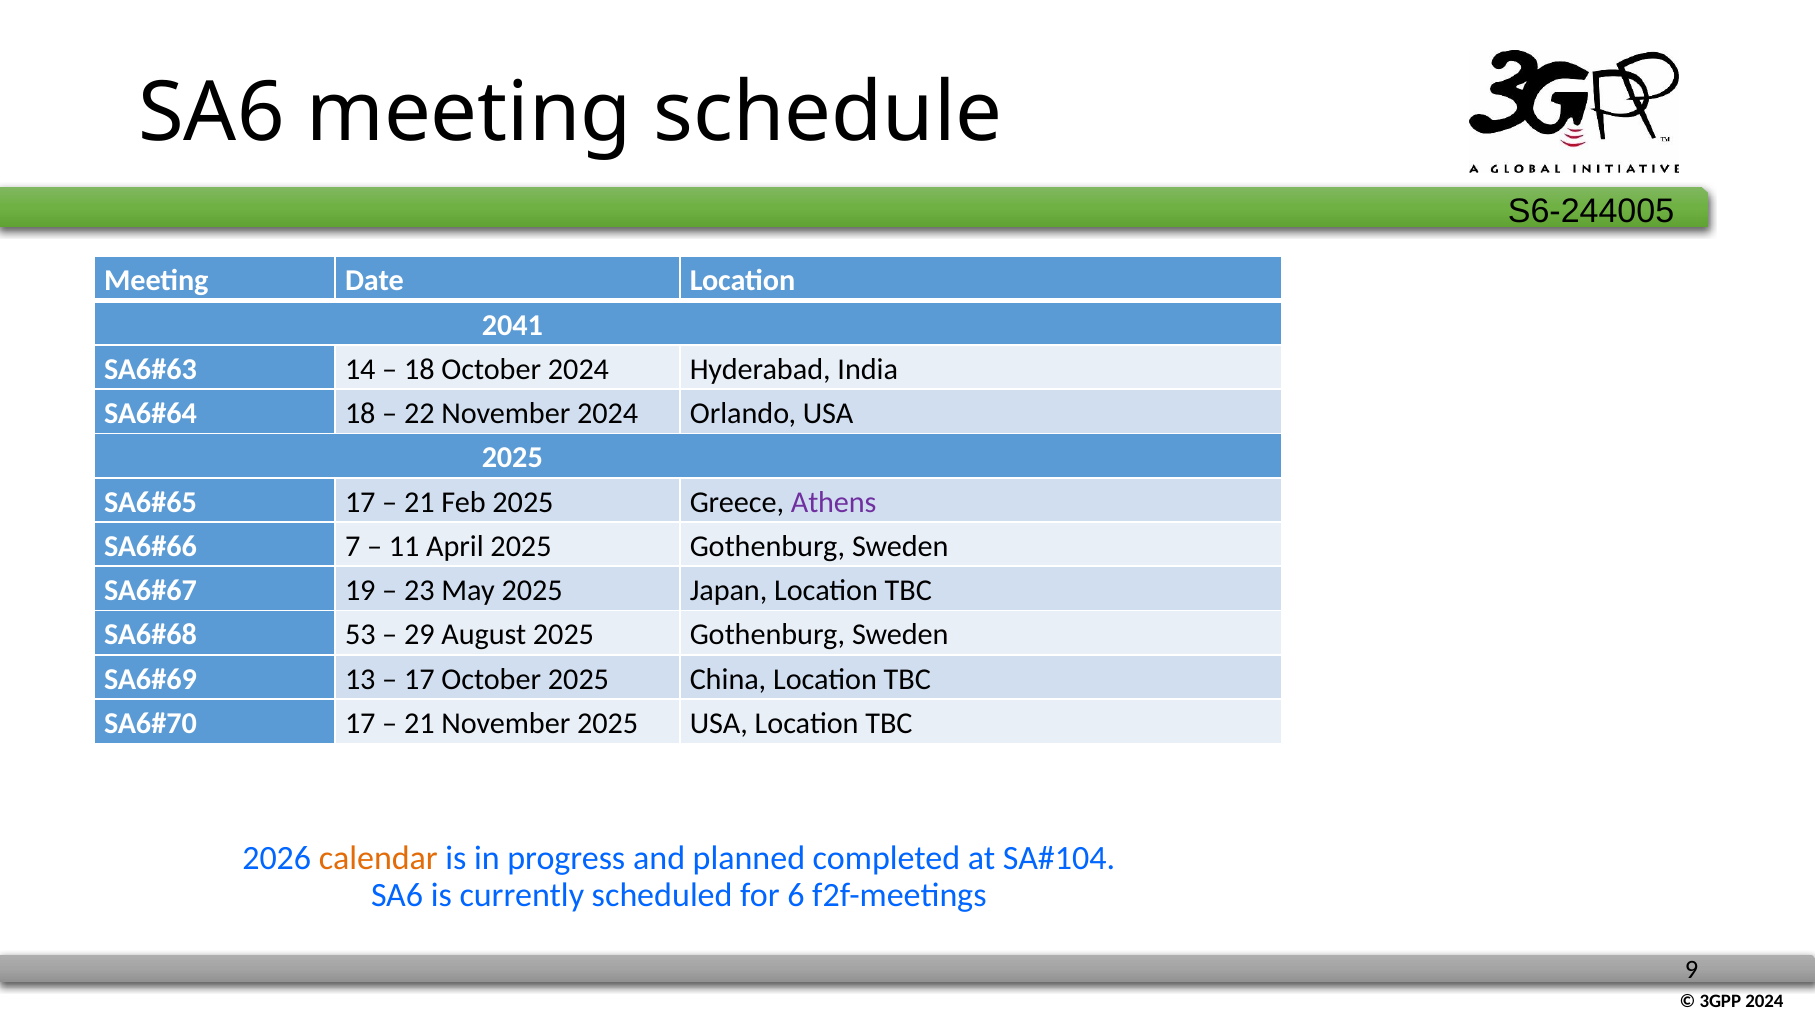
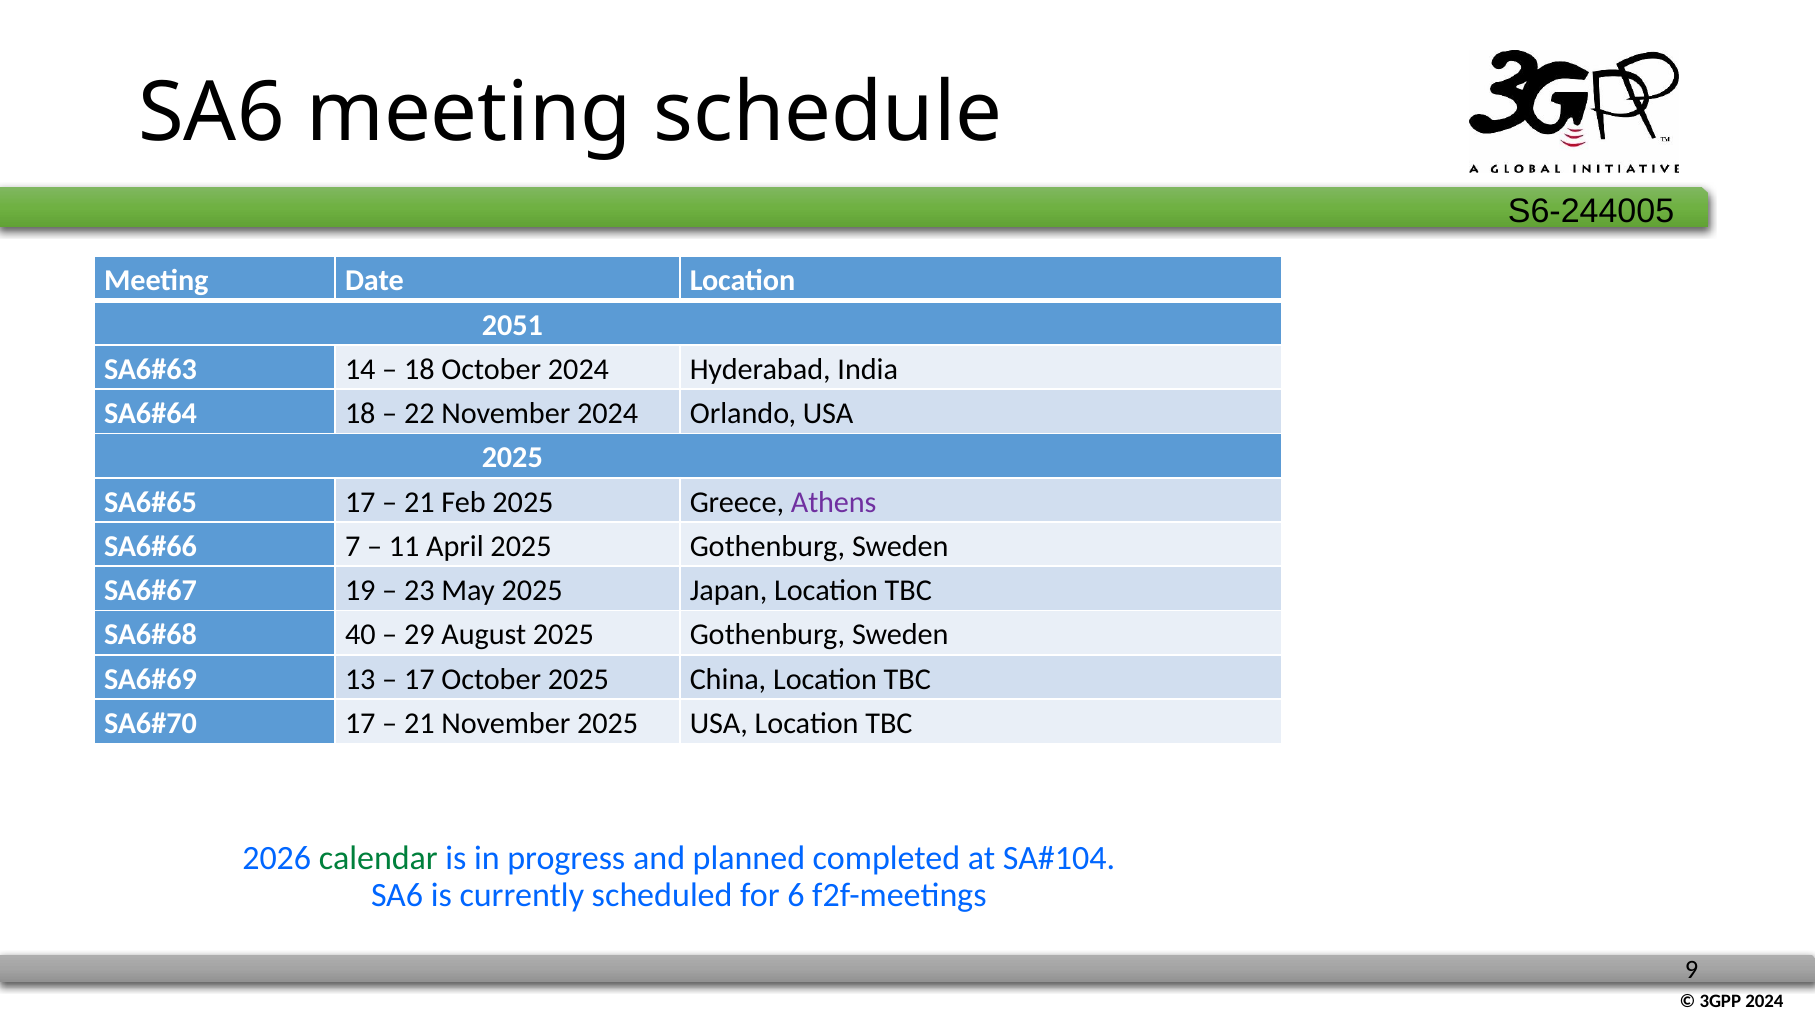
2041: 2041 -> 2051 (512, 325)
53: 53 -> 40 (360, 635)
calendar colour: orange -> green (378, 859)
